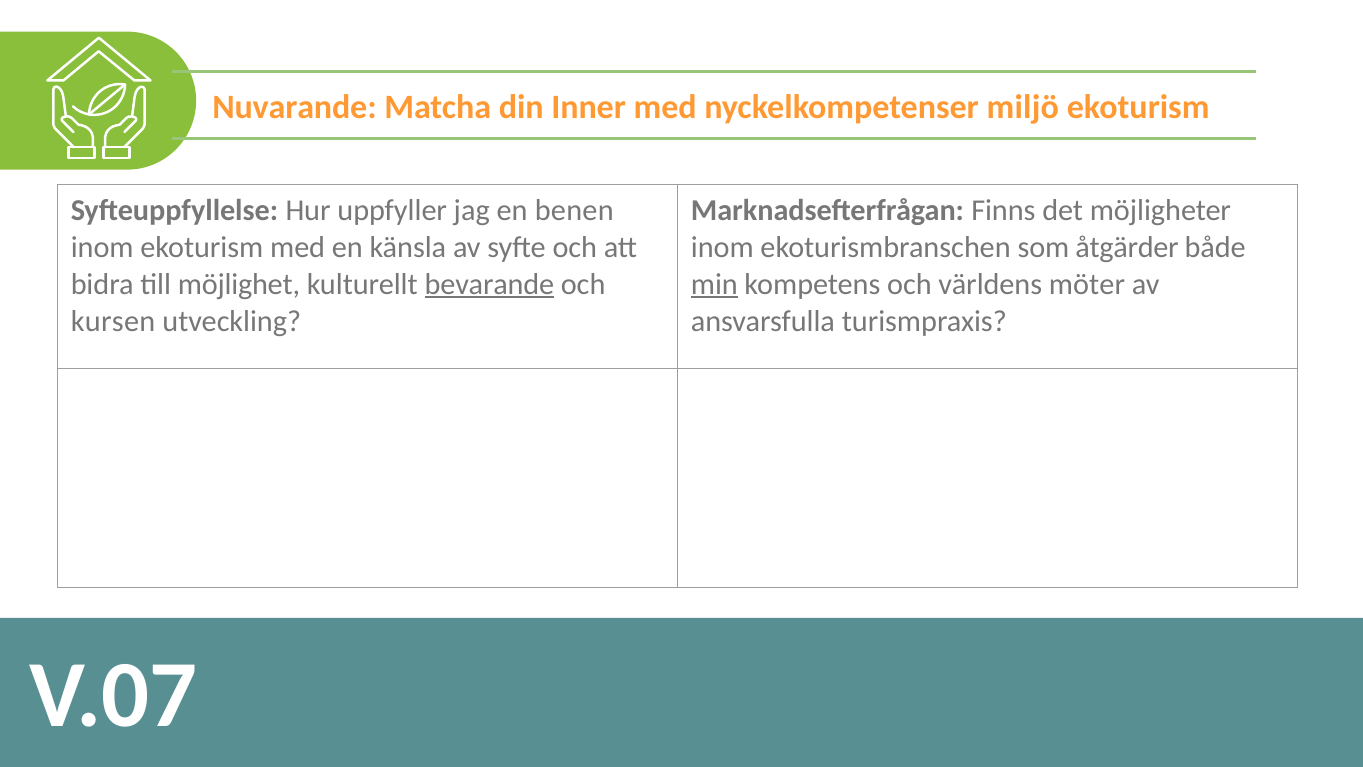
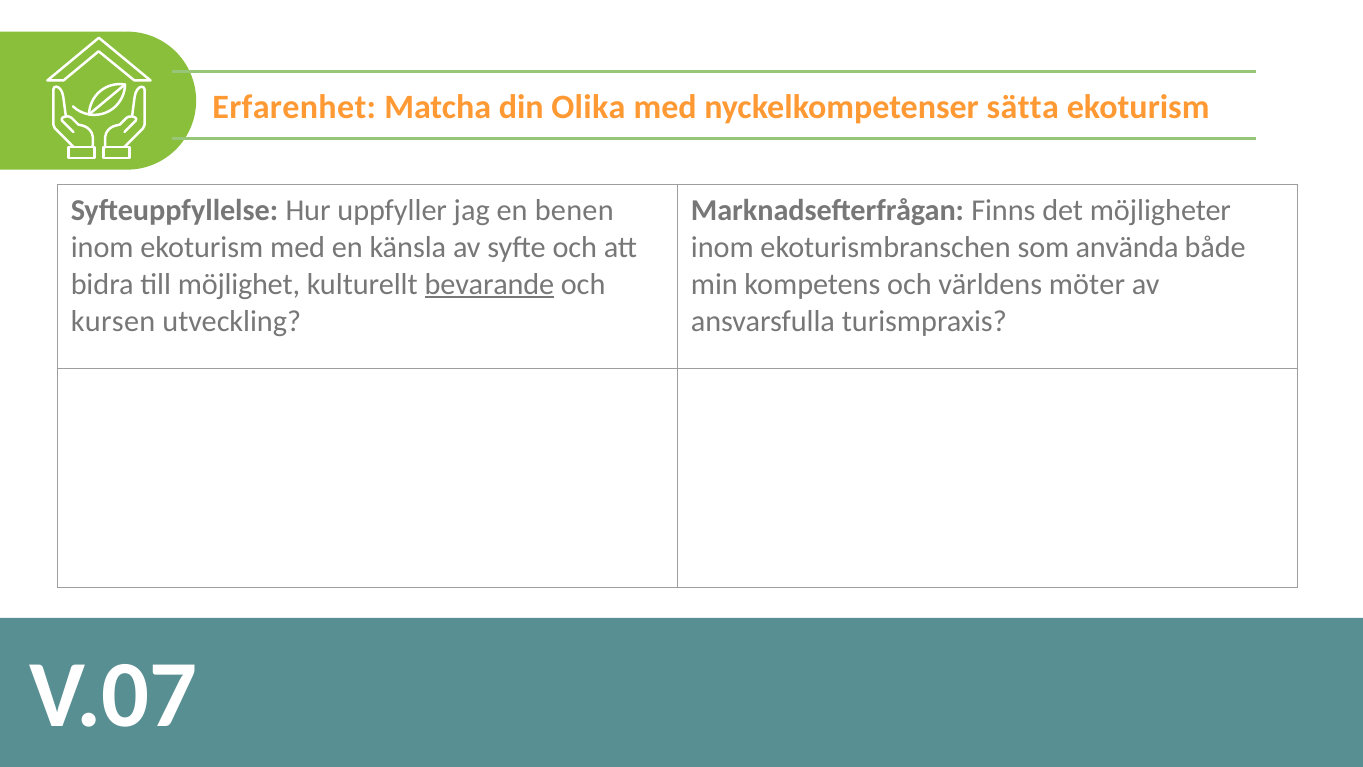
Nuvarande: Nuvarande -> Erfarenhet (294, 107)
Inner: Inner -> Olika (588, 107)
miljö: miljö -> sätta (1023, 107)
åtgärder: åtgärder -> använda (1127, 247)
min underline: present -> none (714, 284)
